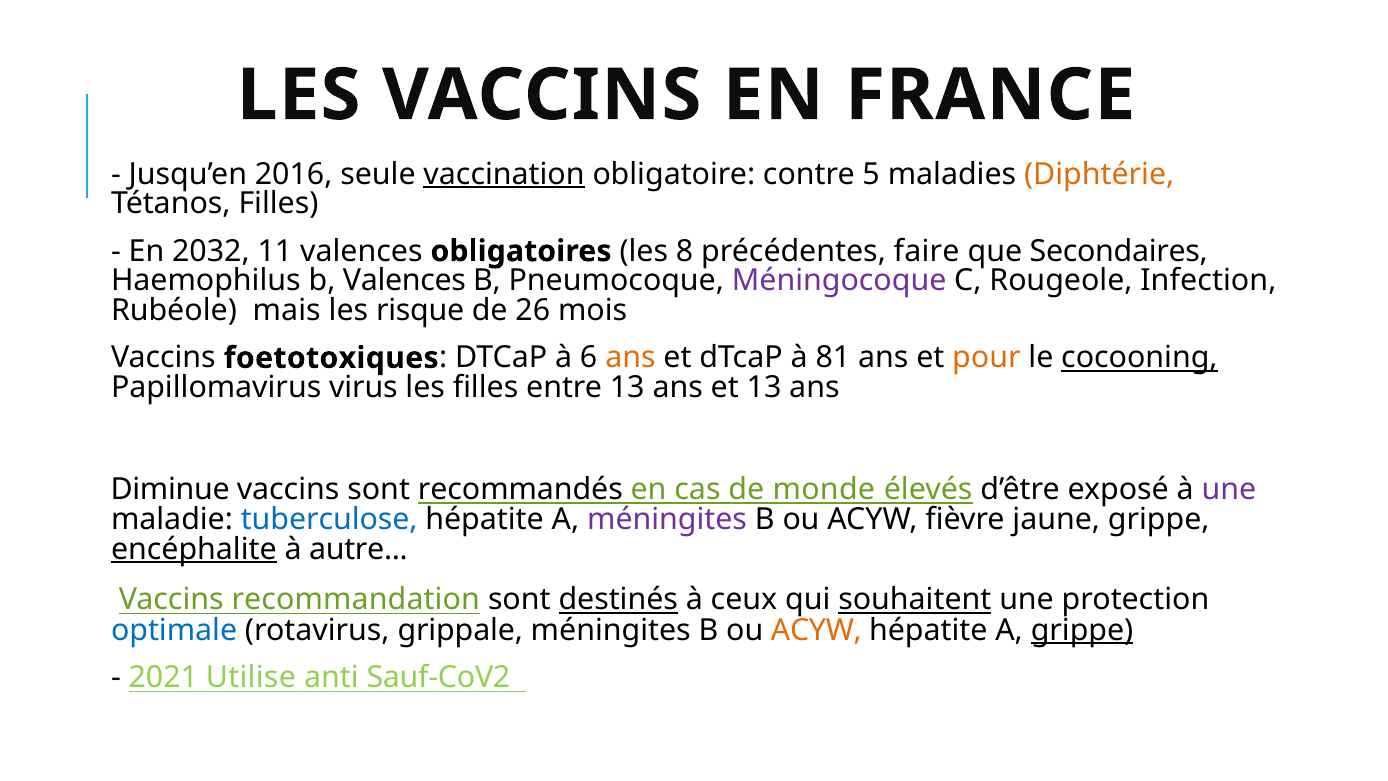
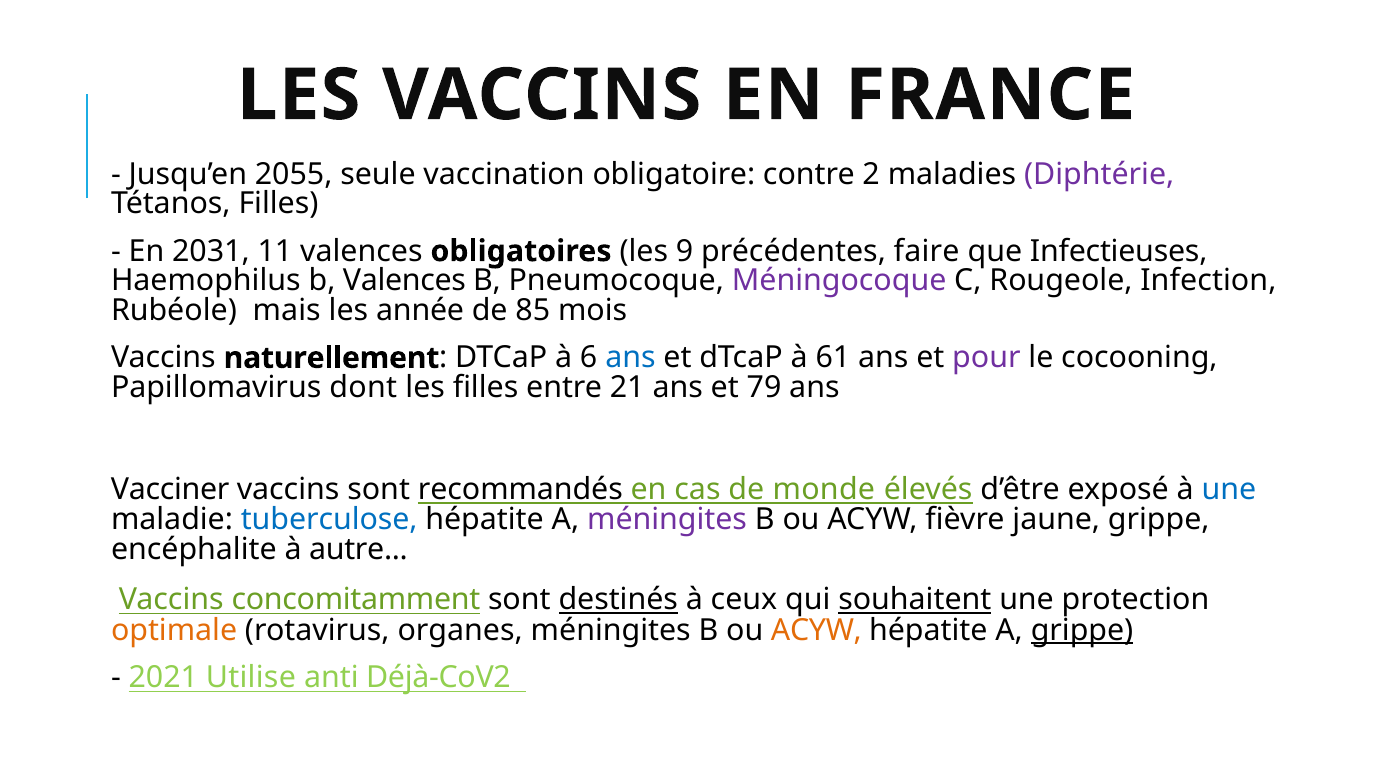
2016: 2016 -> 2055 (294, 174)
vaccination underline: present -> none (504, 174)
5: 5 -> 2 (871, 174)
Diphtérie colour: orange -> purple (1099, 174)
2032: 2032 -> 2031 (211, 251)
8: 8 -> 9 (685, 251)
Secondaires: Secondaires -> Infectieuses (1119, 251)
risque: risque -> année (420, 310)
26: 26 -> 85 (533, 310)
foetotoxiques: foetotoxiques -> naturellement (332, 358)
ans colour: orange -> blue (630, 358)
81: 81 -> 61 (833, 358)
pour colour: orange -> purple (986, 358)
cocooning underline: present -> none (1139, 358)
virus: virus -> dont (363, 387)
entre 13: 13 -> 21 (627, 387)
et 13: 13 -> 79 (764, 387)
Diminue: Diminue -> Vacciner (170, 489)
une colour: purple -> blue (1229, 489)
encéphalite underline: present -> none (194, 549)
recommandation: recommandation -> concomitamment (356, 600)
optimale colour: blue -> orange (174, 630)
grippale: grippale -> organes (460, 630)
Sauf-CoV2: Sauf-CoV2 -> Déjà-CoV2 (438, 678)
